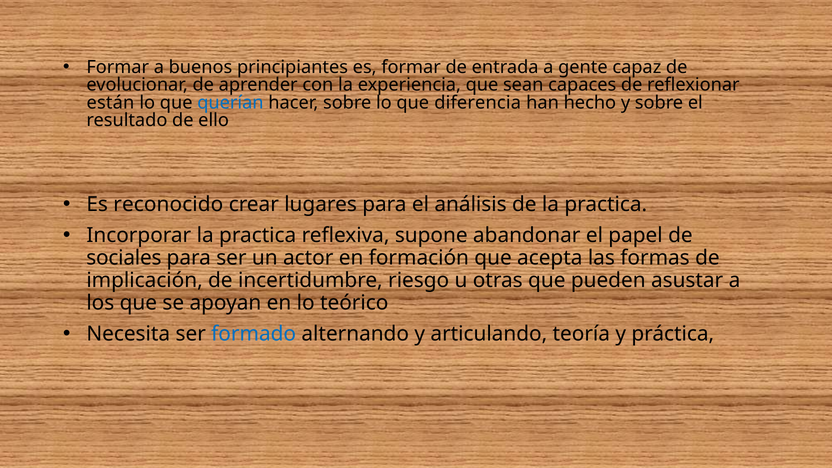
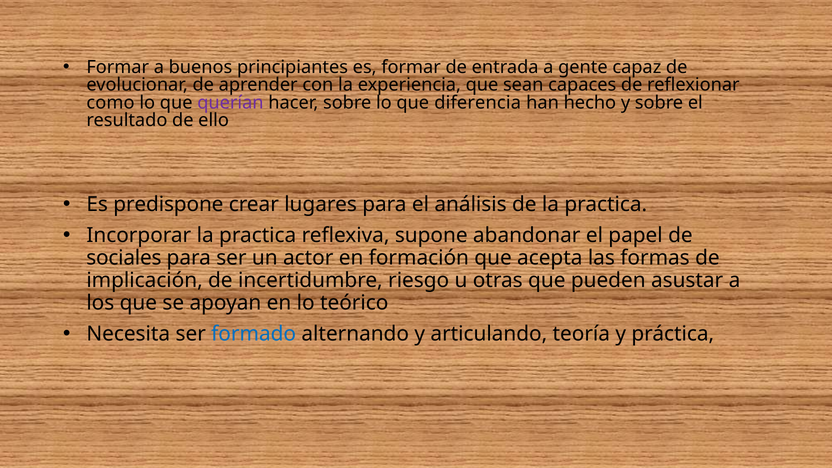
están: están -> como (111, 103)
querían colour: blue -> purple (230, 103)
reconocido: reconocido -> predispone (168, 204)
